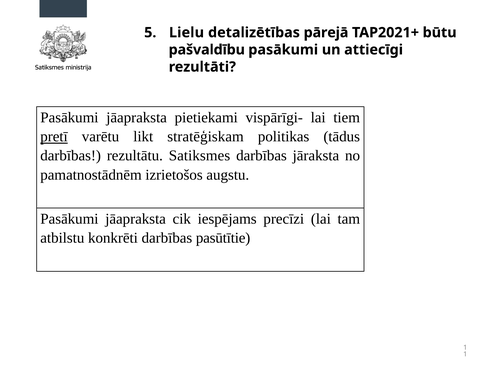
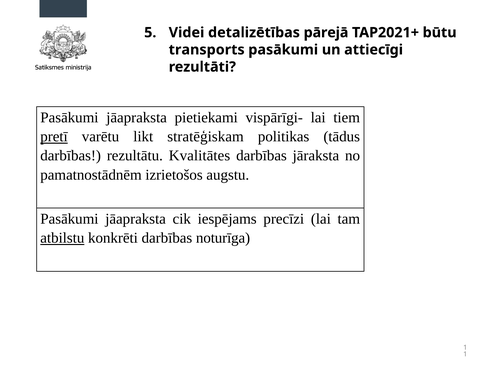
Lielu: Lielu -> Videi (187, 33)
pašvaldību: pašvaldību -> transports (207, 50)
Satiksmes: Satiksmes -> Kvalitātes (199, 156)
atbilstu underline: none -> present (62, 238)
pasūtītie: pasūtītie -> noturīga (223, 238)
